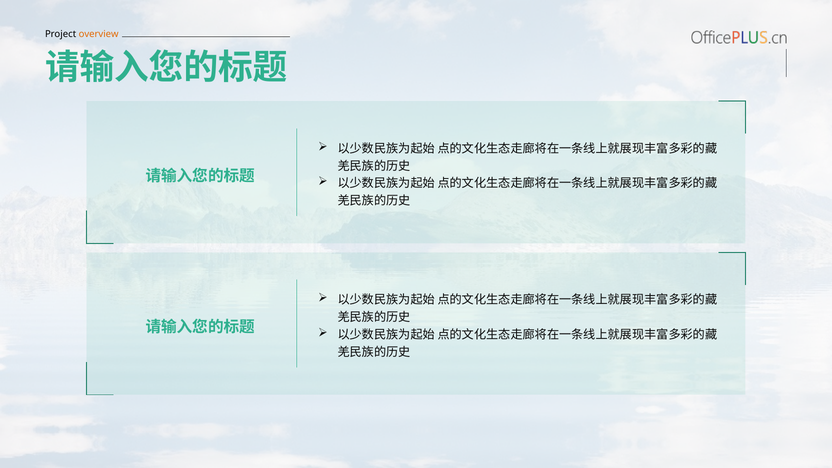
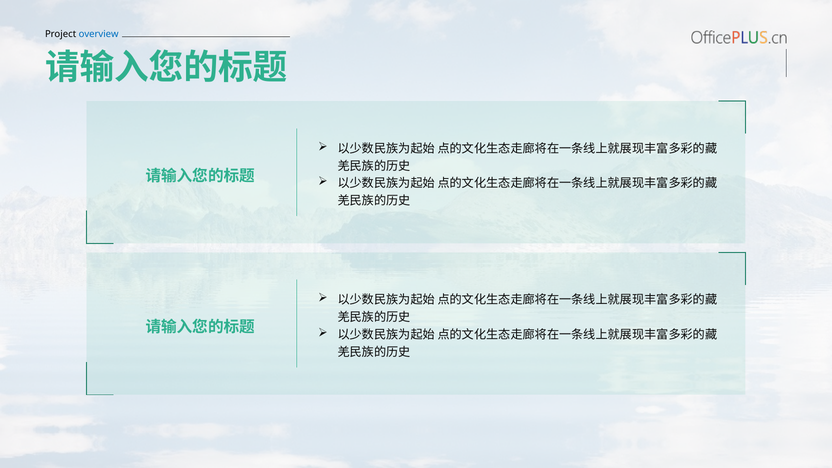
overview colour: orange -> blue (99, 34)
